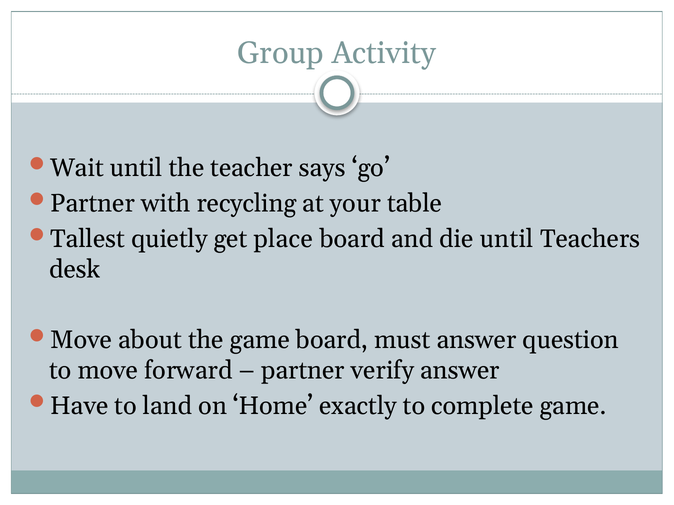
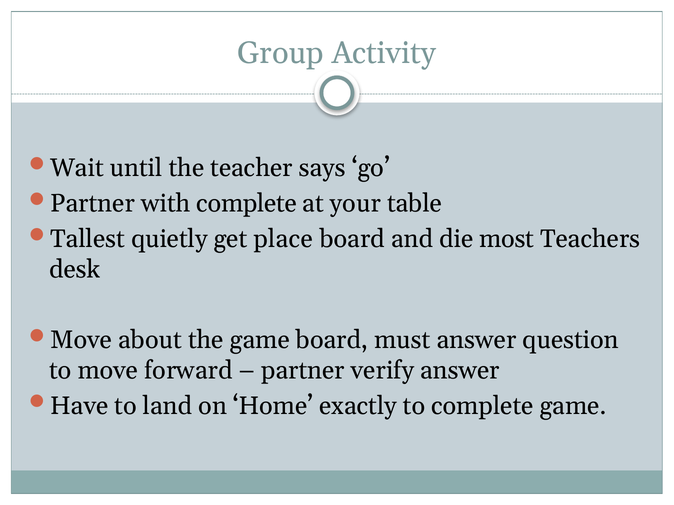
with recycling: recycling -> complete (247, 204)
die until: until -> most (507, 239)
